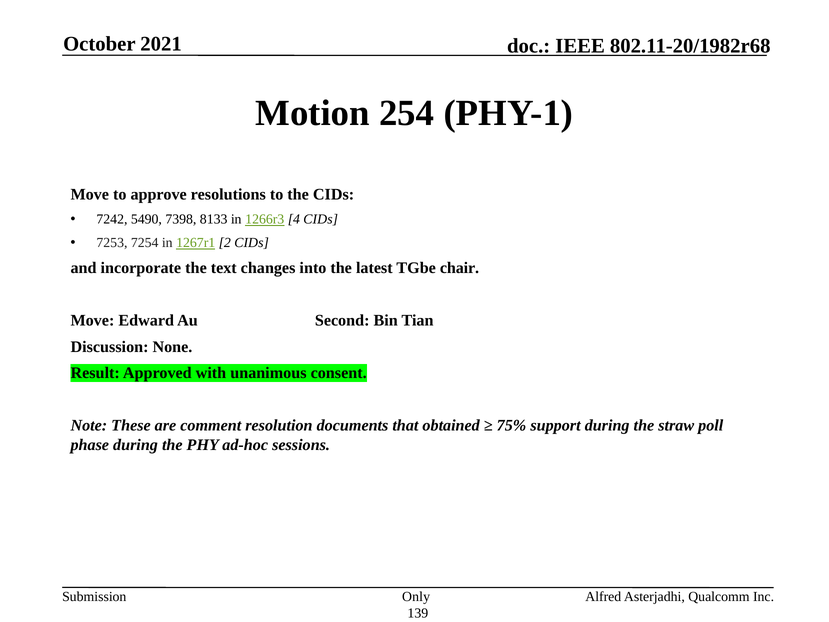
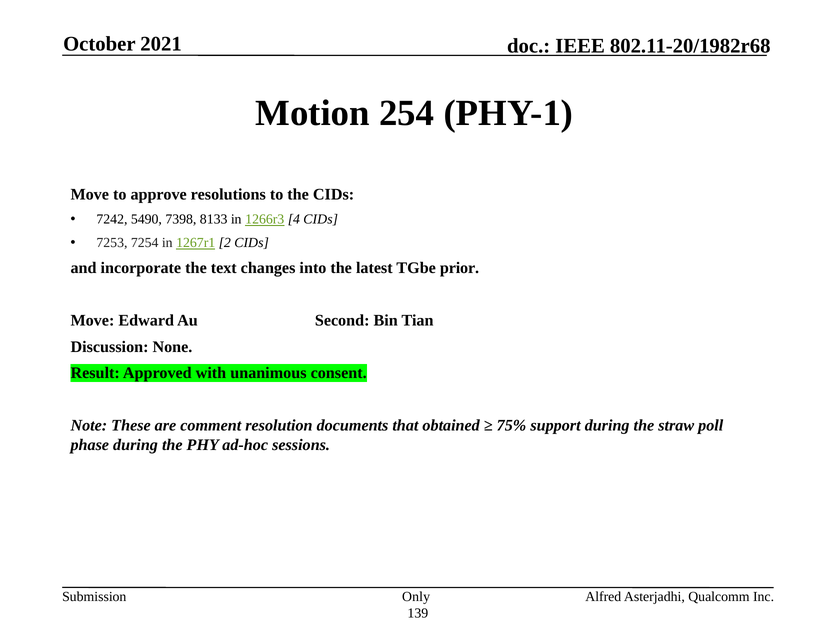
chair: chair -> prior (460, 268)
